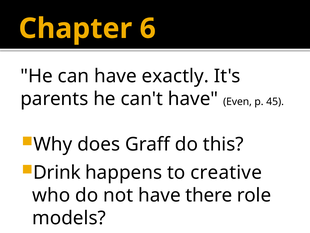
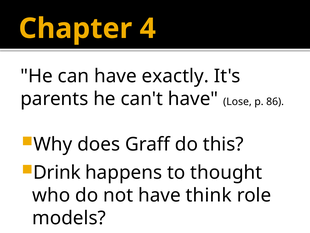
6: 6 -> 4 (148, 28)
Even: Even -> Lose (237, 102)
45: 45 -> 86 (275, 102)
creative: creative -> thought (226, 172)
there: there -> think (209, 195)
